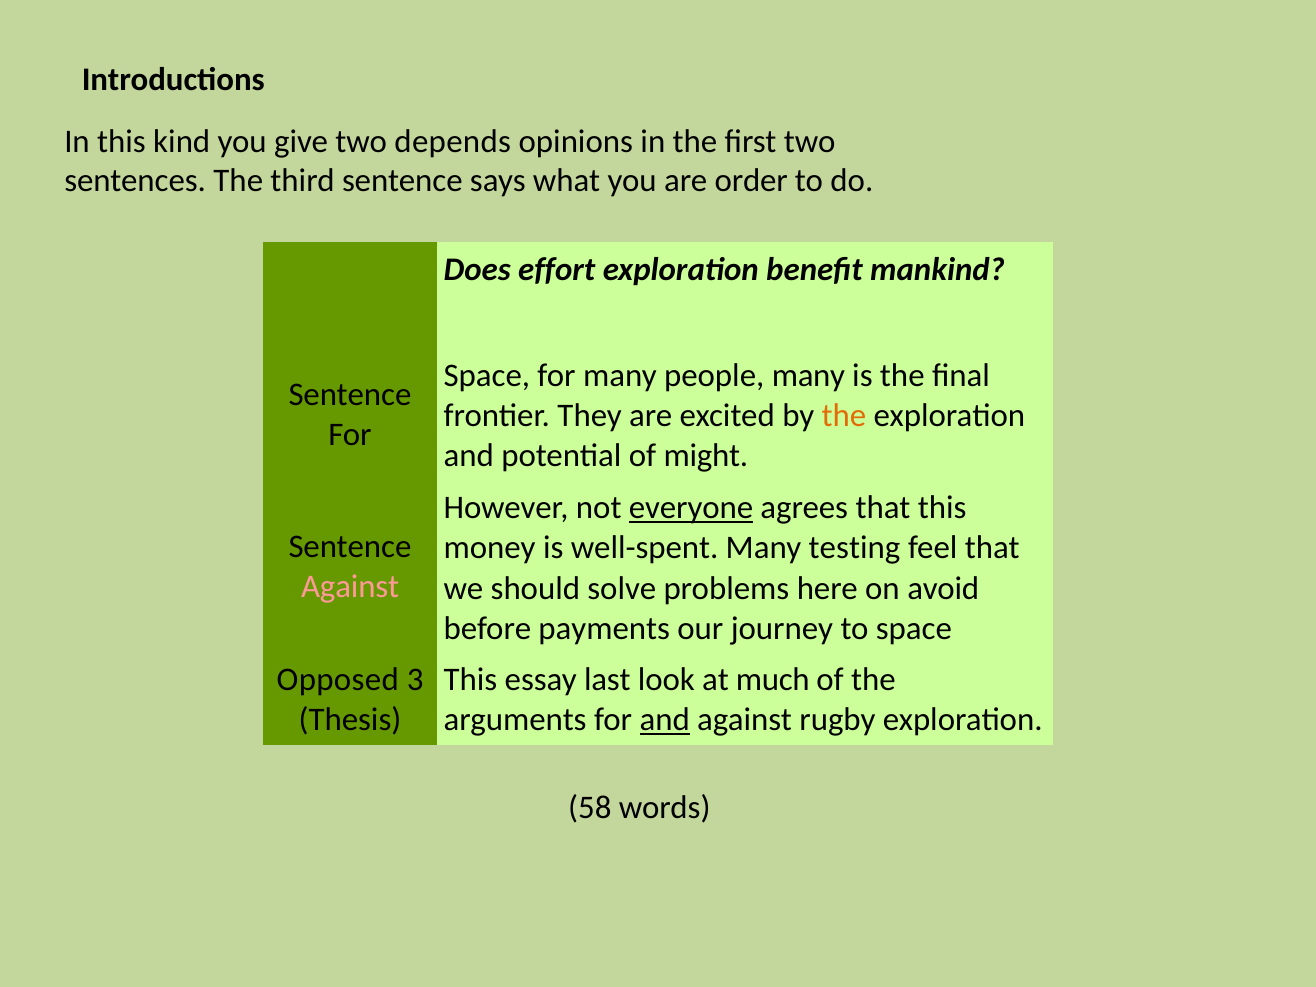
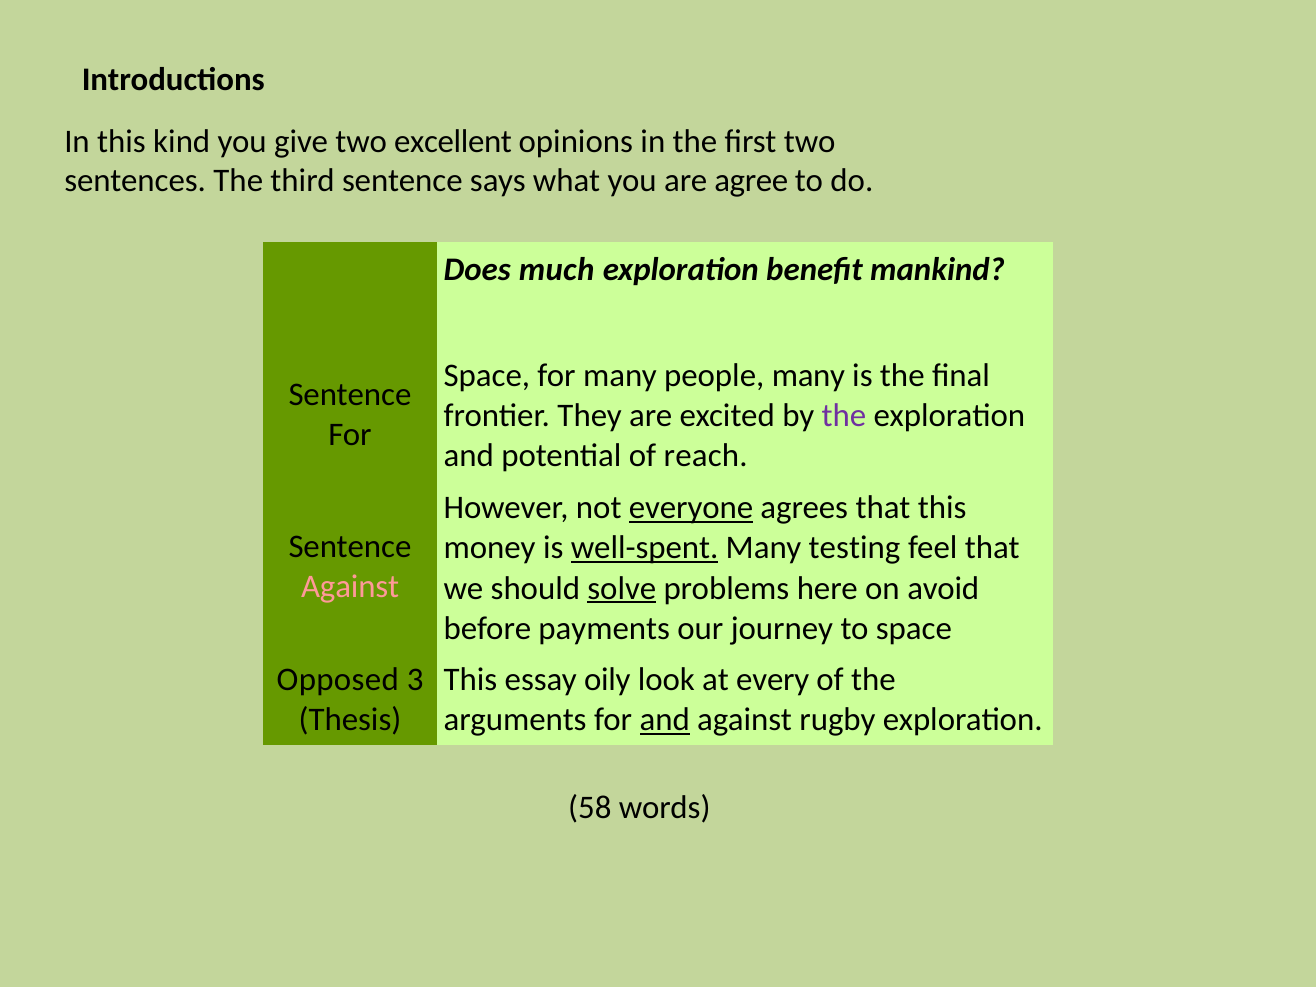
depends: depends -> excellent (453, 142)
order: order -> agree (751, 181)
effort: effort -> much (557, 269)
the colour: orange -> purple (844, 416)
might: might -> reach (706, 456)
well-spent underline: none -> present (645, 548)
solve underline: none -> present (622, 588)
last: last -> oily (607, 680)
much: much -> every (773, 680)
